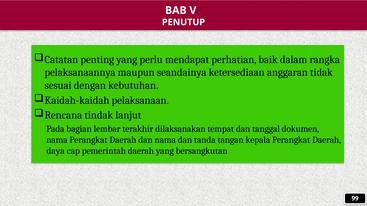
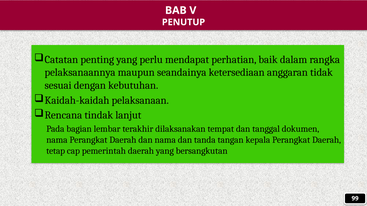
daya: daya -> tetap (56, 151)
